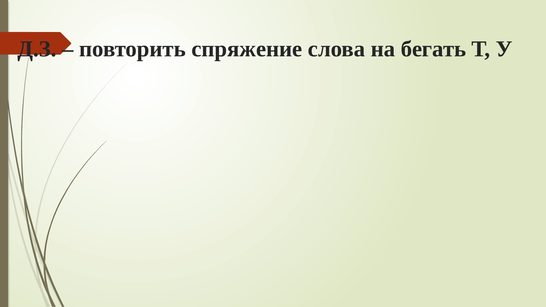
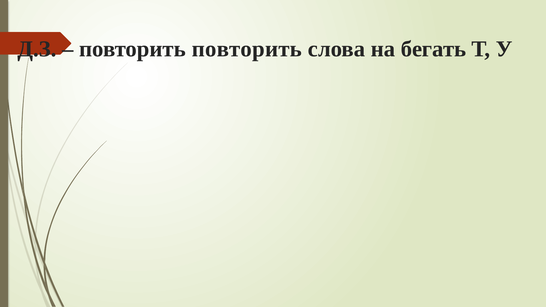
повторить спряжение: спряжение -> повторить (247, 49)
